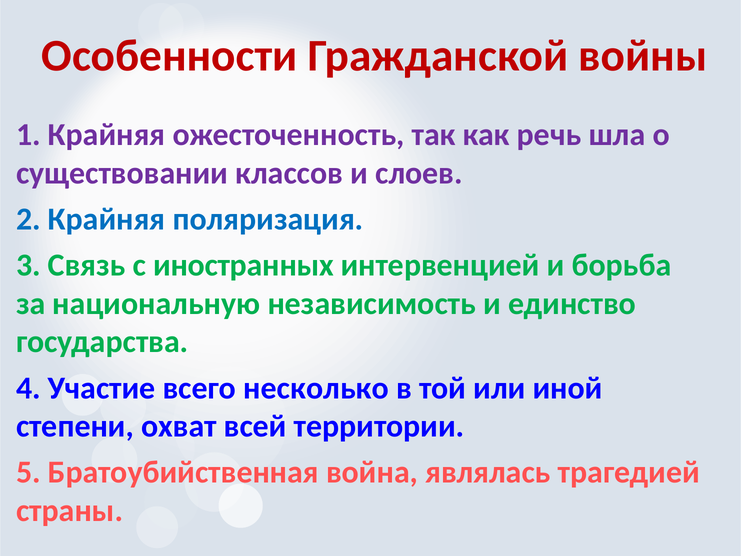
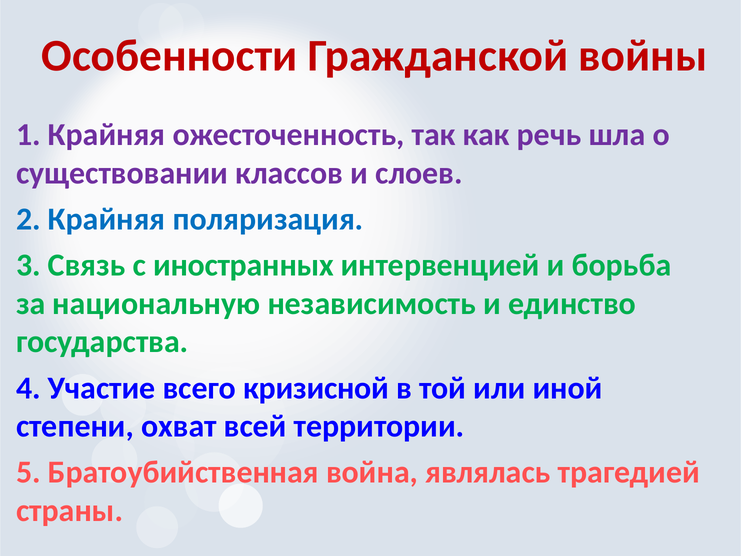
несколько: несколько -> кризисной (316, 388)
